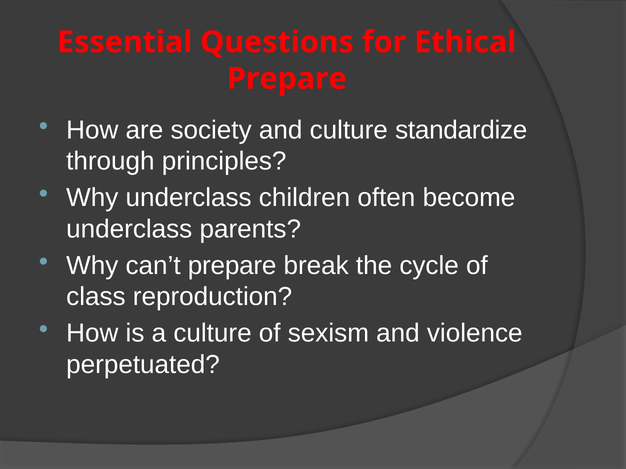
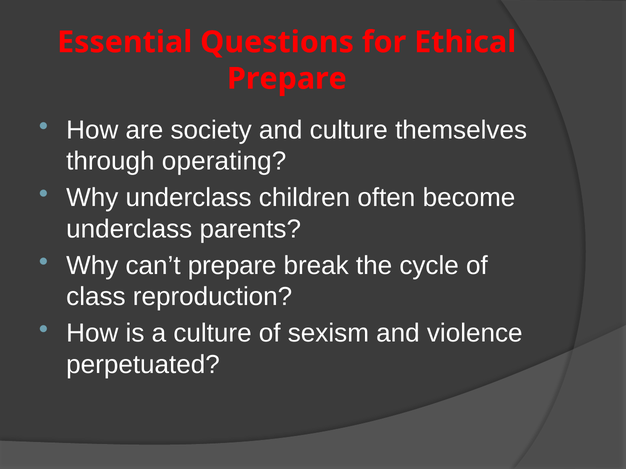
standardize: standardize -> themselves (461, 130)
principles: principles -> operating (224, 161)
